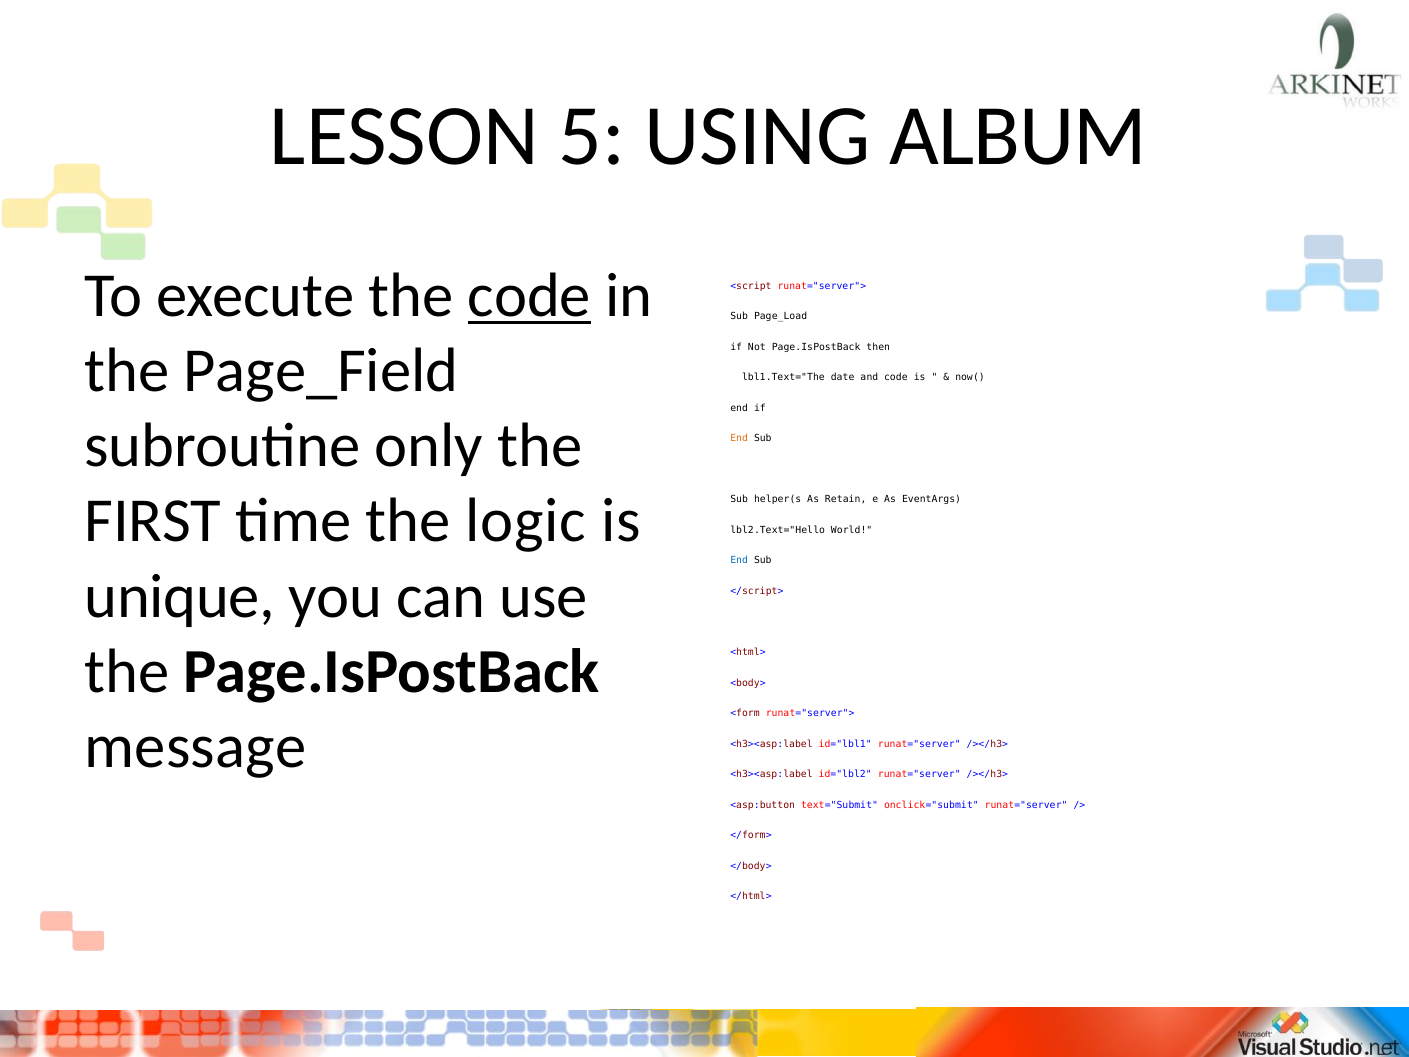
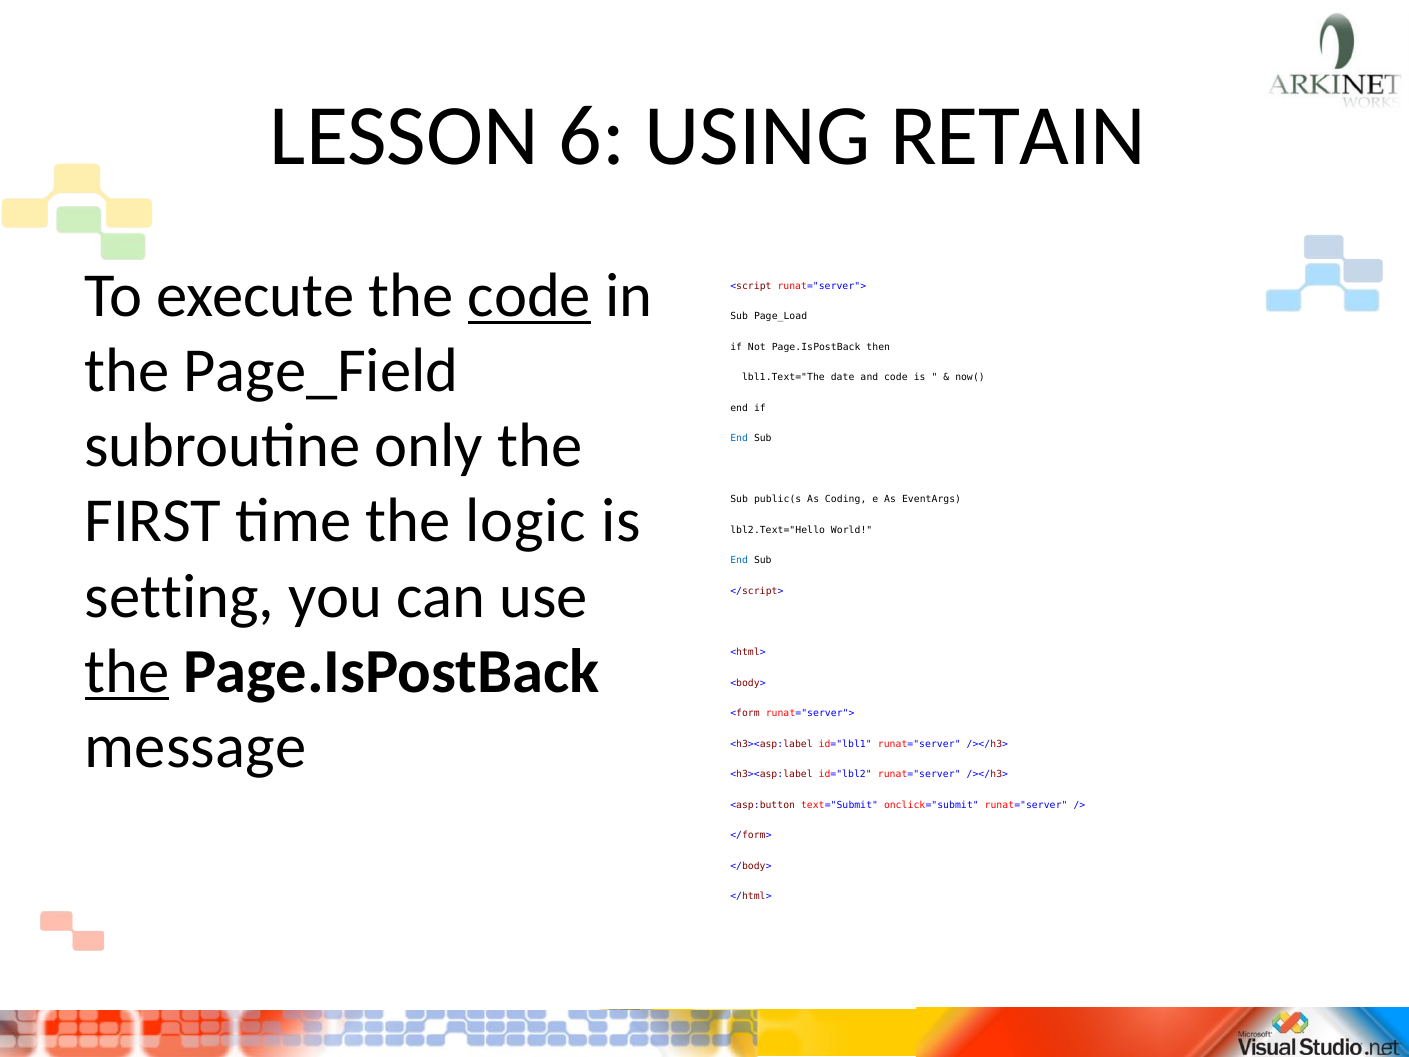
5: 5 -> 6 (592, 136)
ALBUM: ALBUM -> RETAIN (1018, 136)
End colour: orange -> blue (739, 439)
helper(s: helper(s -> public(s (778, 500)
Retain: Retain -> Coding (846, 500)
unique: unique -> setting (179, 596)
the underline: none -> present (127, 671)
